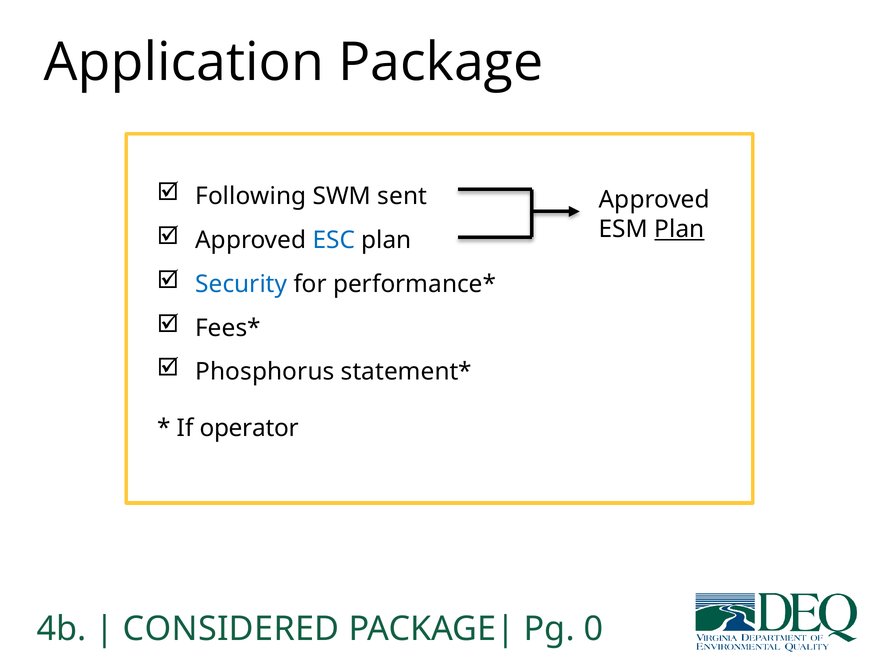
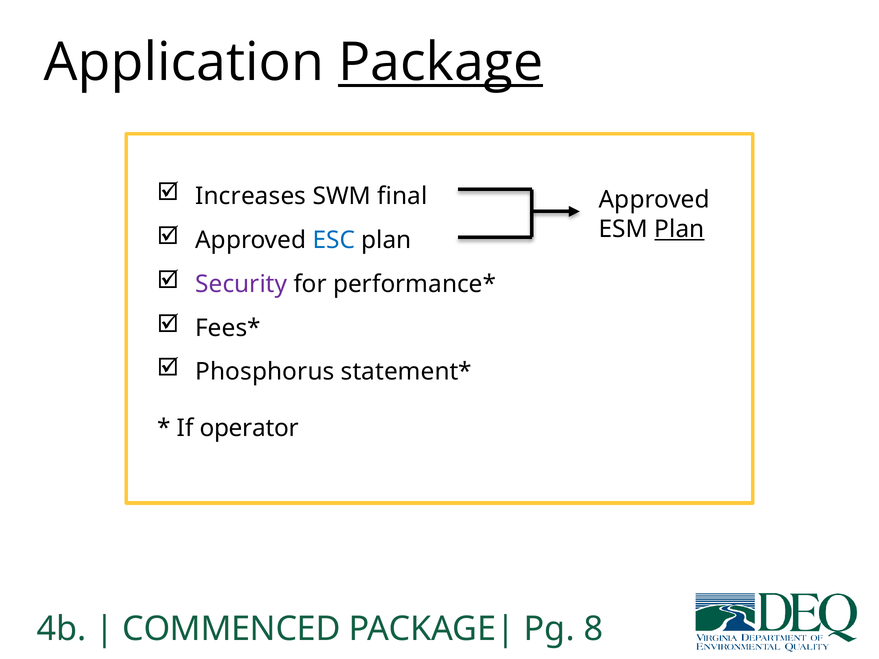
Package underline: none -> present (441, 62)
Following: Following -> Increases (251, 196)
sent: sent -> final (402, 196)
Security colour: blue -> purple (241, 284)
CONSIDERED: CONSIDERED -> COMMENCED (231, 629)
0: 0 -> 8 (593, 629)
